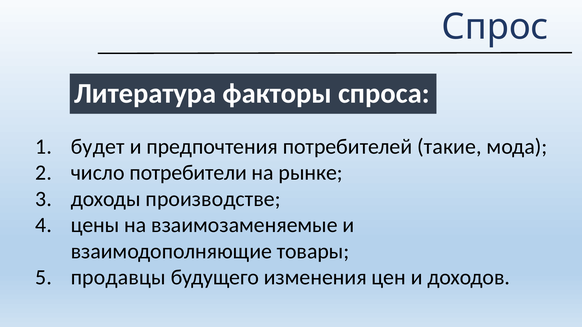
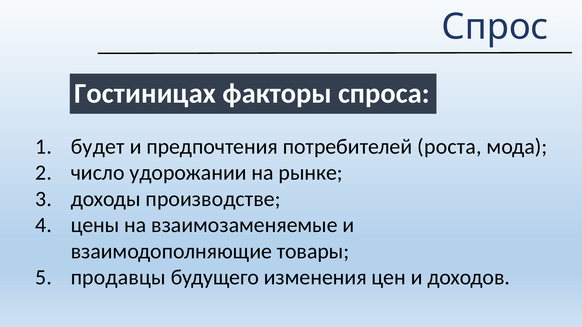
Литература: Литература -> Гостиницах (145, 94)
такие: такие -> роста (449, 147)
потребители: потребители -> удорожании (188, 173)
